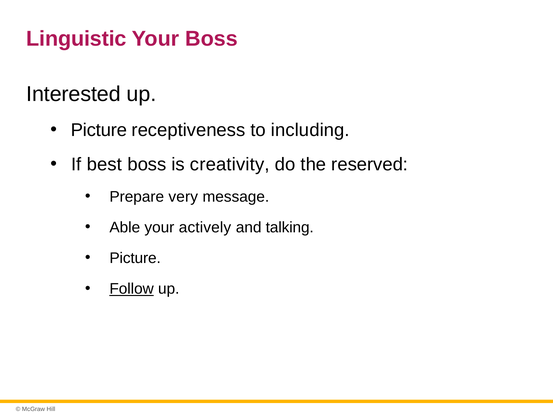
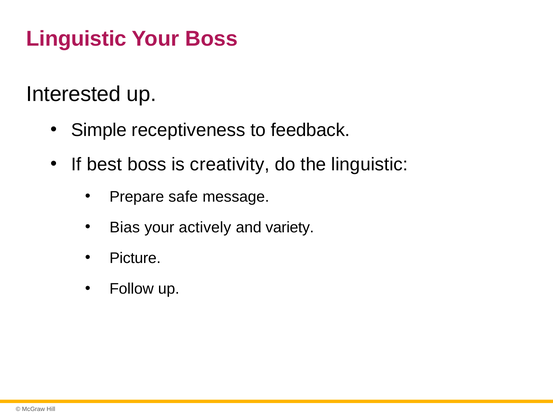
Picture: Picture -> Simple (99, 130)
including: including -> feedback (310, 130)
the reserved: reserved -> linguistic (370, 165)
very: very -> safe (183, 197)
Able: Able -> Bias (125, 228)
talking: talking -> variety (290, 228)
Follow underline: present -> none (132, 289)
